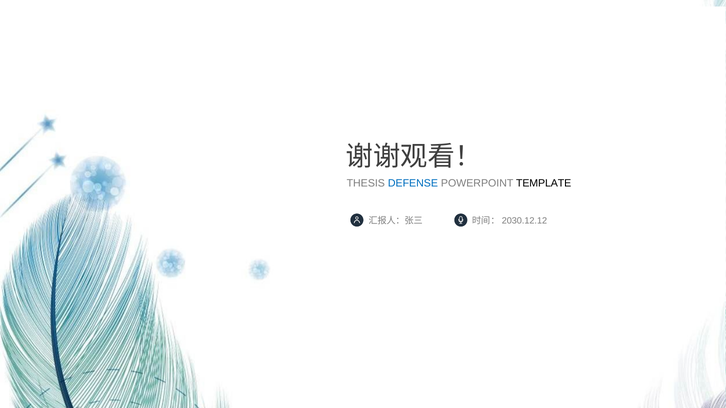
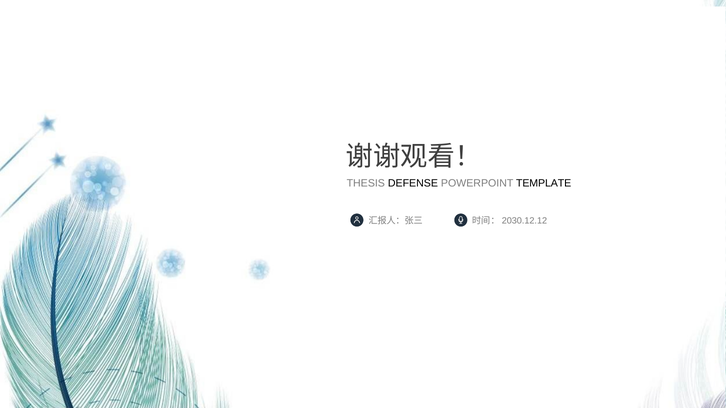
DEFENSE colour: blue -> black (413, 184)
